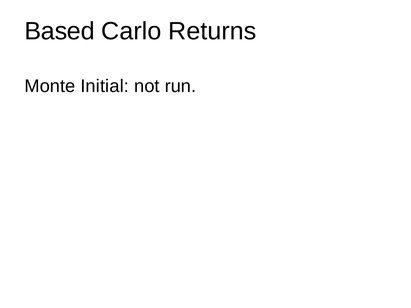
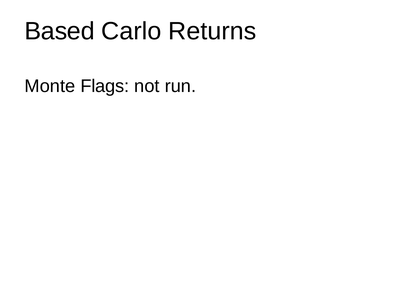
Initial: Initial -> Flags (105, 86)
